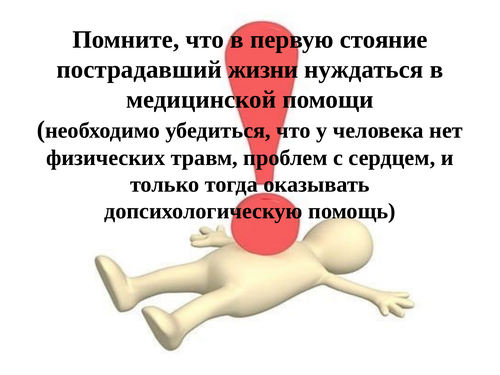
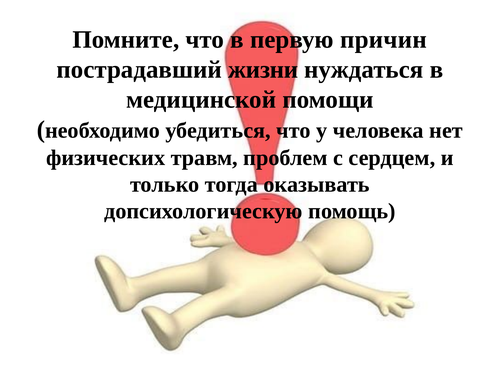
стояние: стояние -> причин (384, 40)
